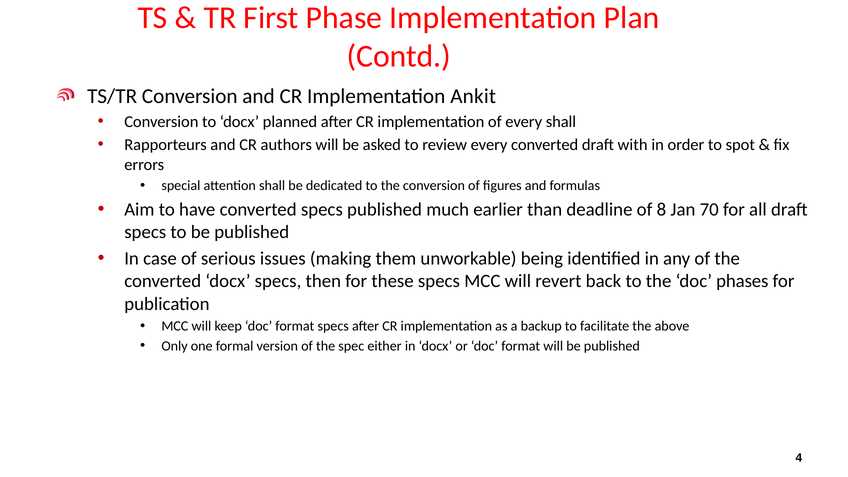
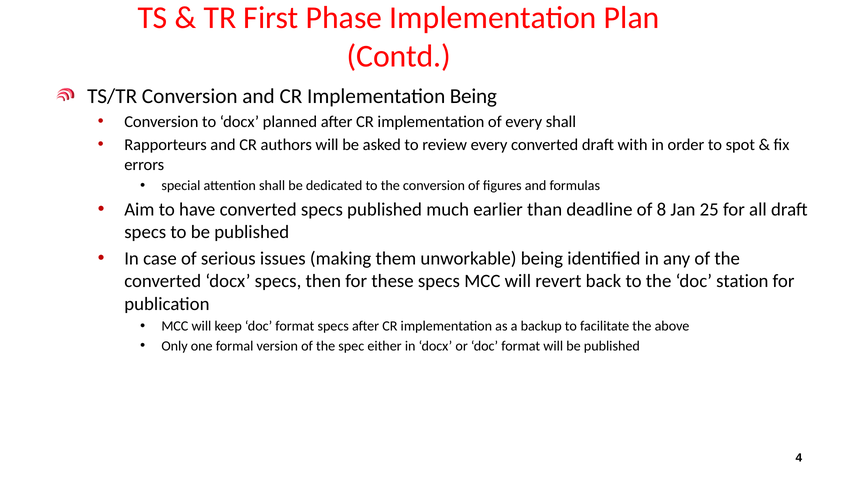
Implementation Ankit: Ankit -> Being (473, 96)
70: 70 -> 25 (709, 210)
phases: phases -> station (742, 281)
